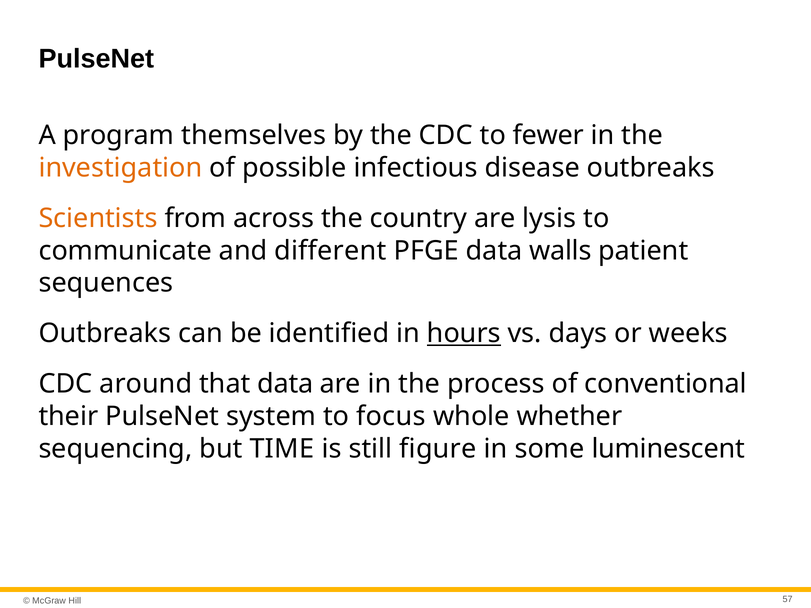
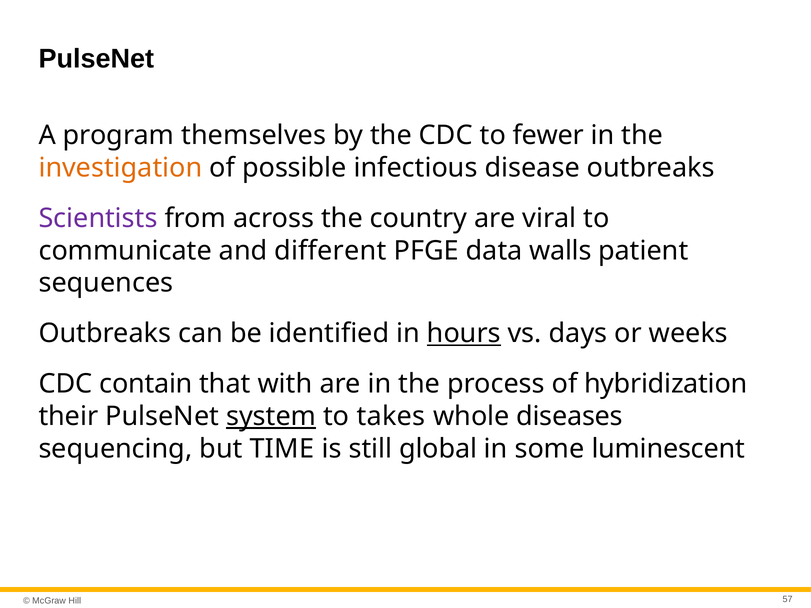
Scientists colour: orange -> purple (98, 218)
lysis: lysis -> viral (549, 218)
around: around -> contain (146, 384)
that data: data -> with (285, 384)
conventional: conventional -> hybridization (666, 384)
system underline: none -> present (271, 416)
focus: focus -> takes (391, 416)
whether: whether -> diseases (570, 416)
figure: figure -> global (438, 449)
